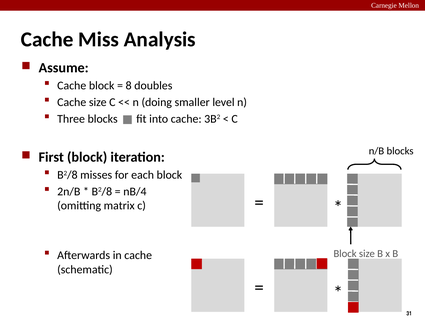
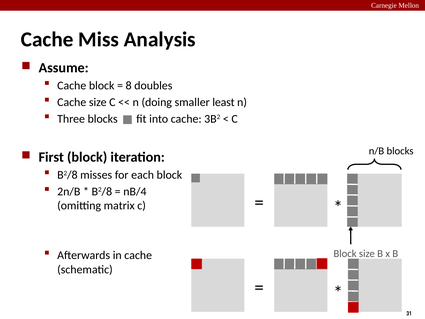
level: level -> least (224, 102)
